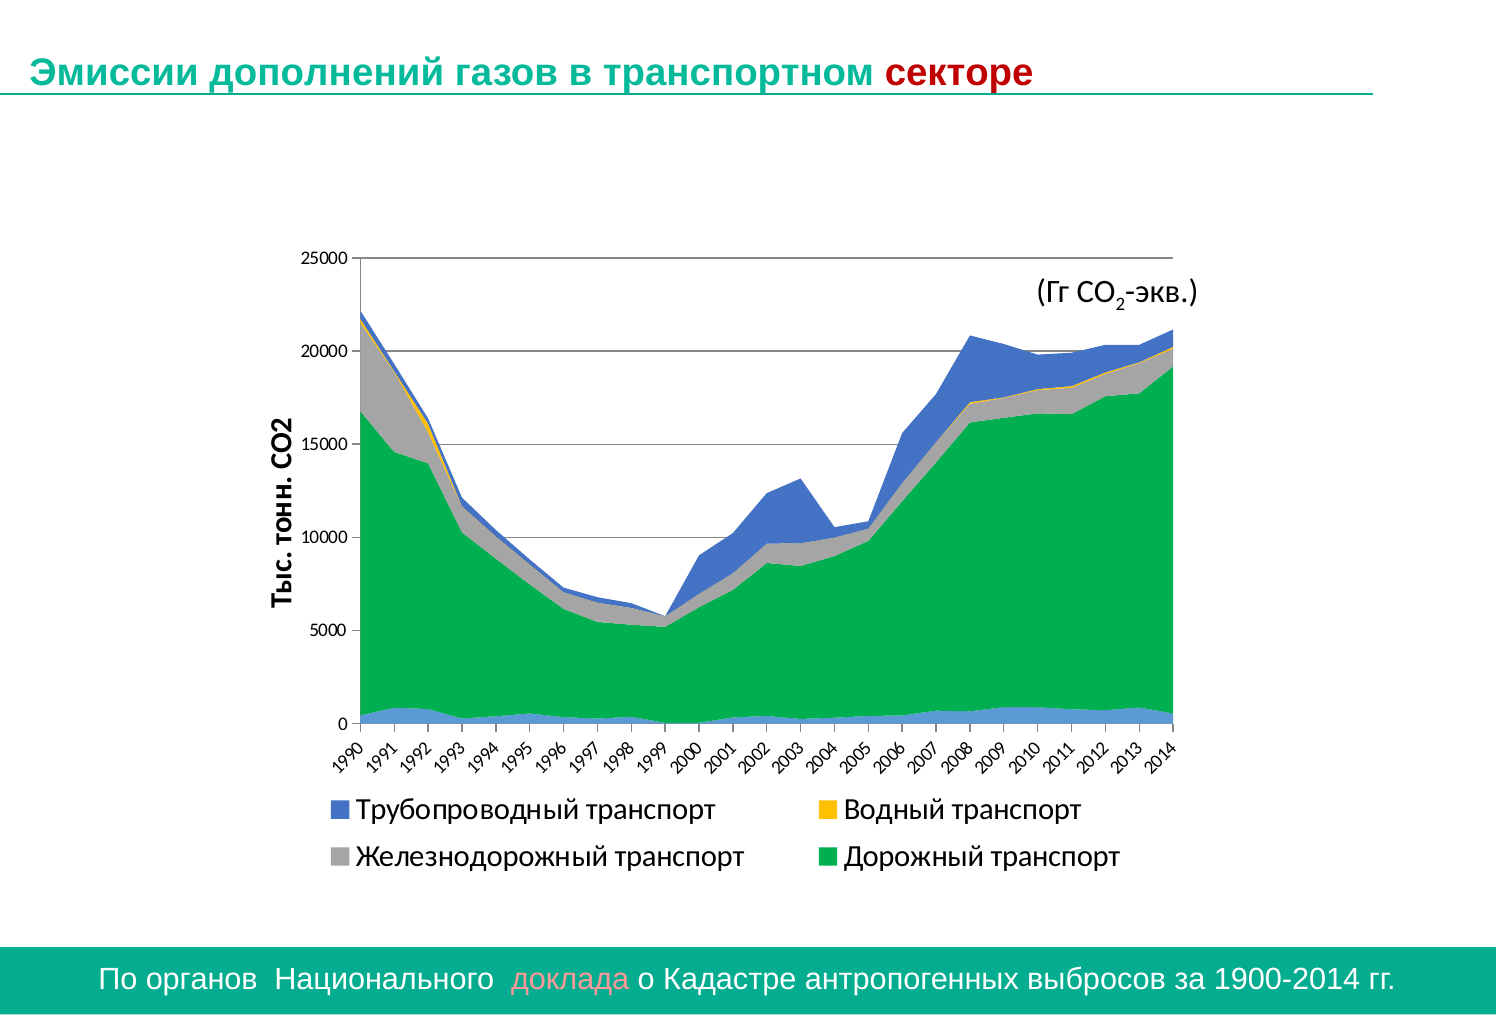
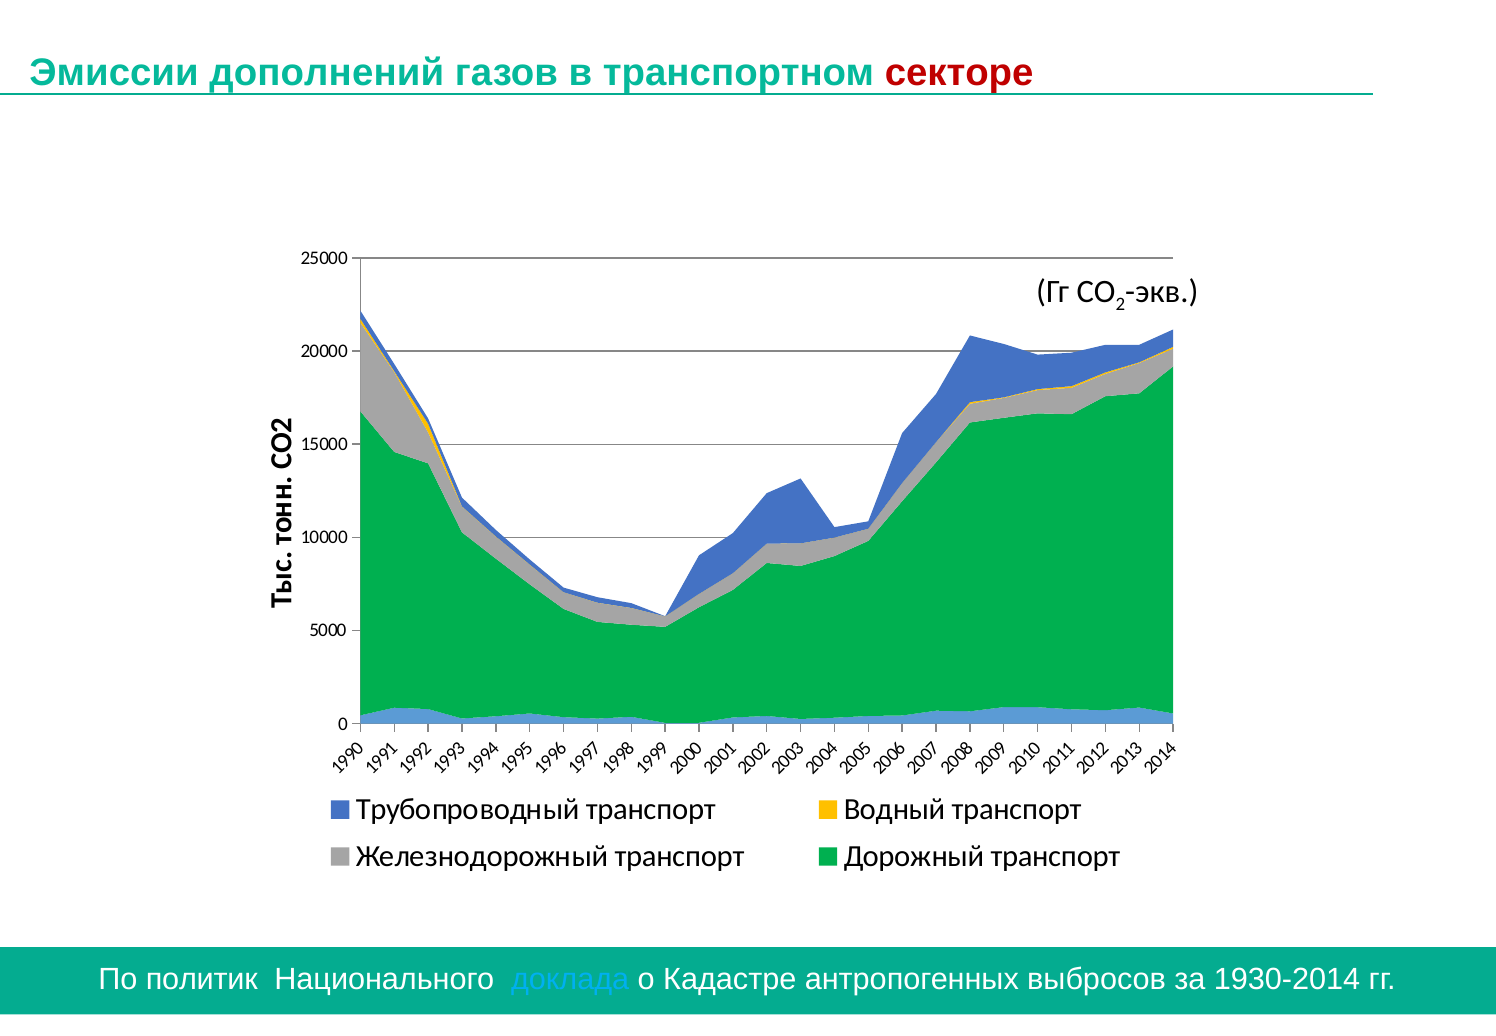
органов: органов -> политик (202, 979)
доклада colour: pink -> light blue (570, 979)
1900-2014: 1900-2014 -> 1930-2014 (1287, 979)
